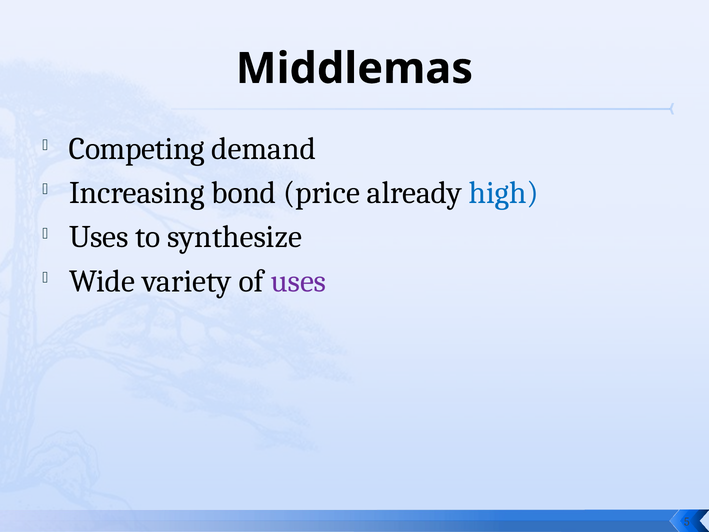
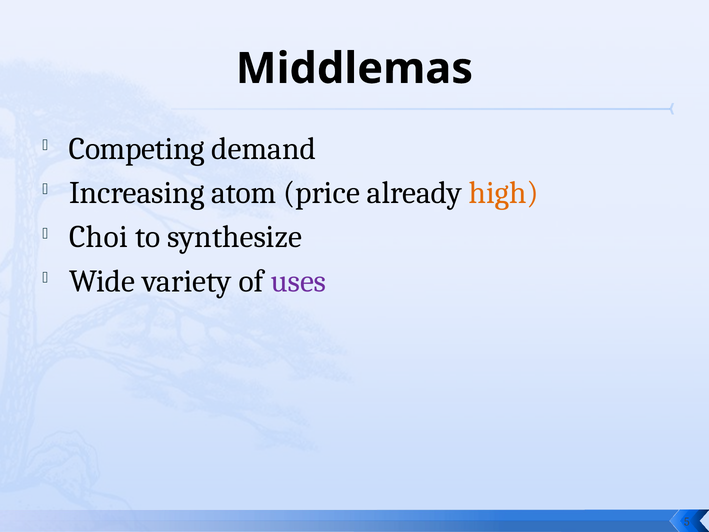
bond: bond -> atom (244, 193)
high colour: blue -> orange (504, 193)
Uses: Uses -> Choi (98, 237)
